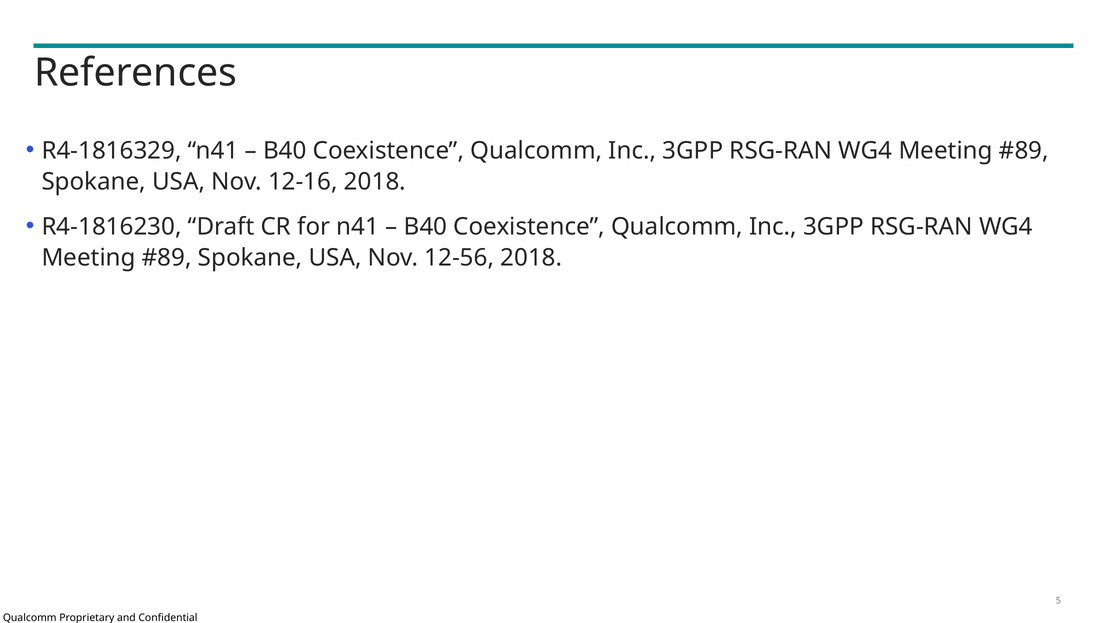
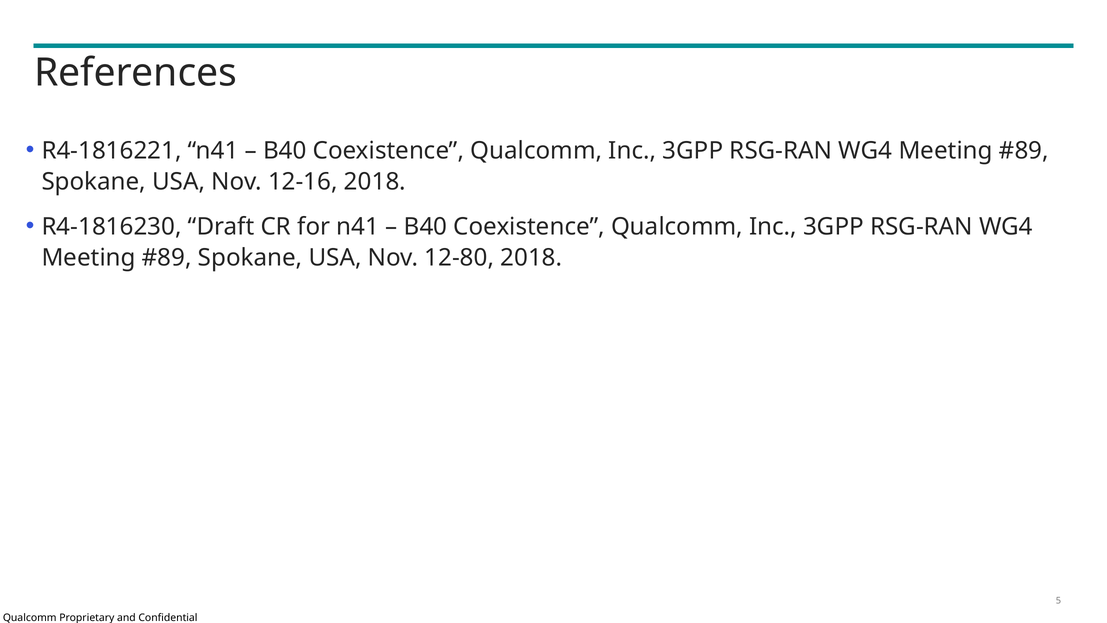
R4-1816329: R4-1816329 -> R4-1816221 (112, 151)
12-56: 12-56 -> 12-80 (459, 258)
